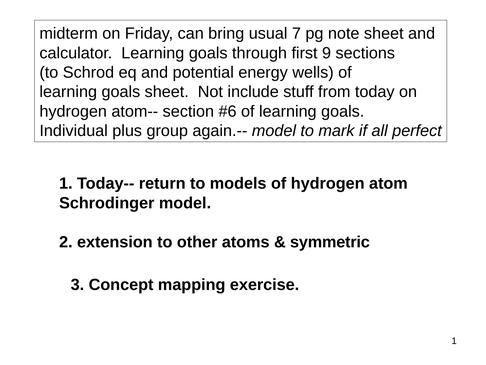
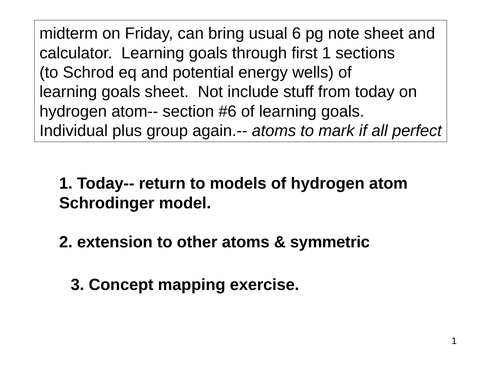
7: 7 -> 6 (296, 33)
first 9: 9 -> 1 (327, 53)
again.-- model: model -> atoms (274, 131)
